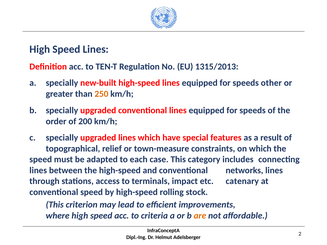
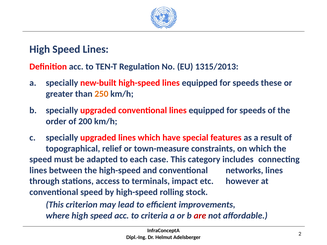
other: other -> these (271, 83)
catenary: catenary -> however (242, 181)
are colour: orange -> red (200, 216)
